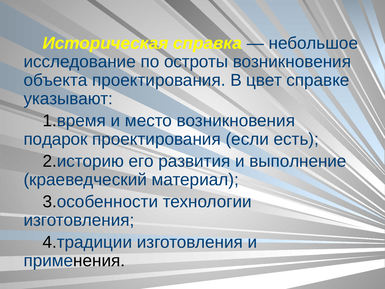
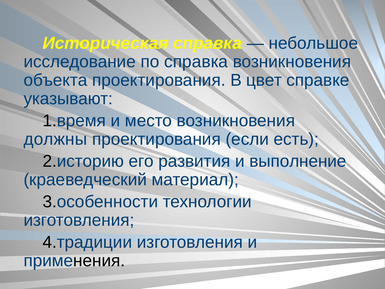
по остроты: остроты -> справка (196, 62)
подарок: подарок -> должны (55, 139)
